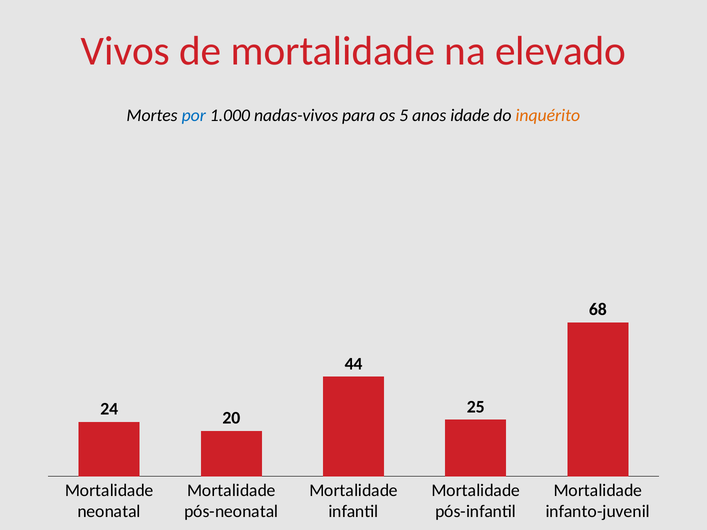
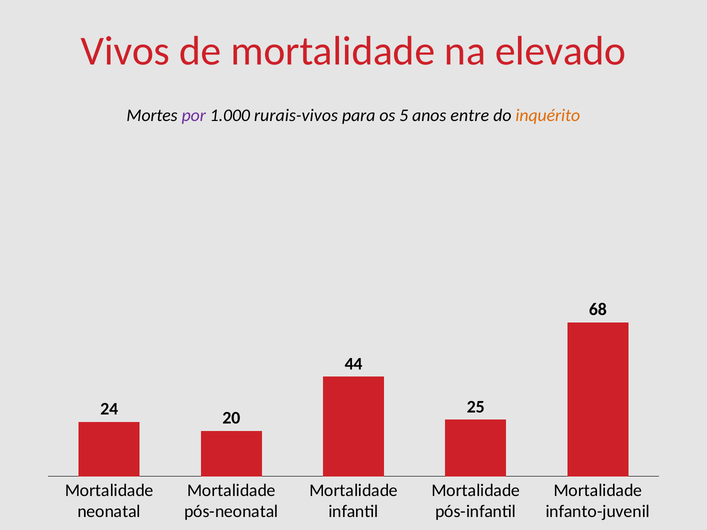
por colour: blue -> purple (194, 115)
nadas-vivos: nadas-vivos -> rurais-vivos (296, 115)
idade: idade -> entre (470, 115)
